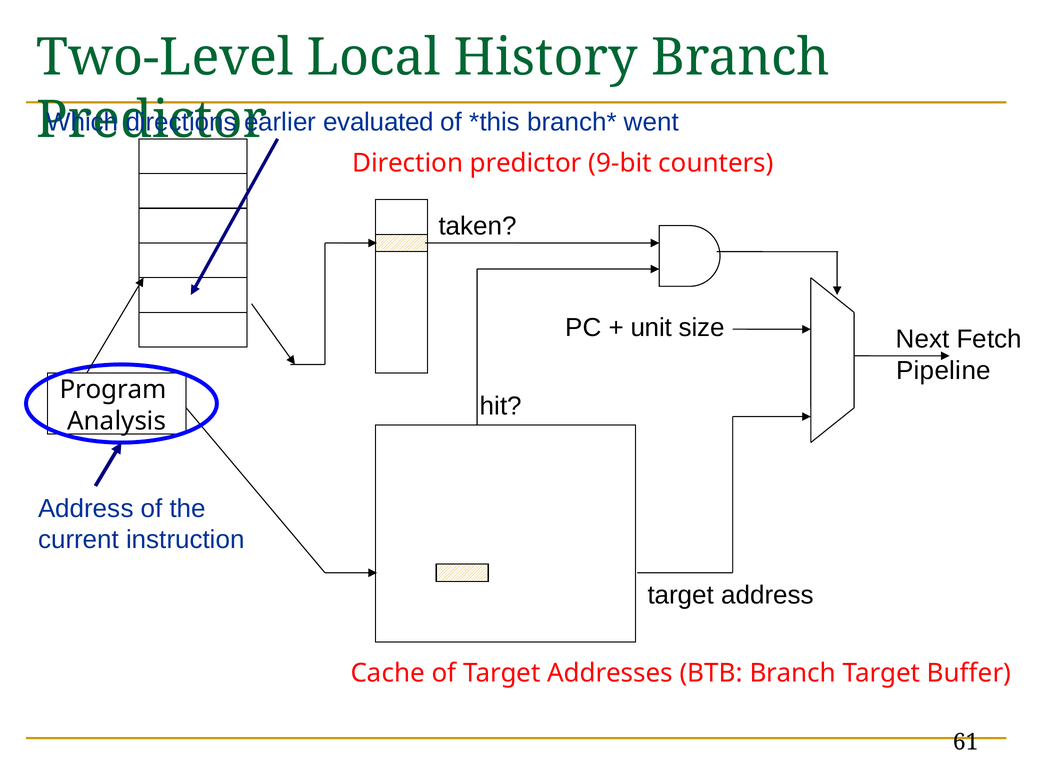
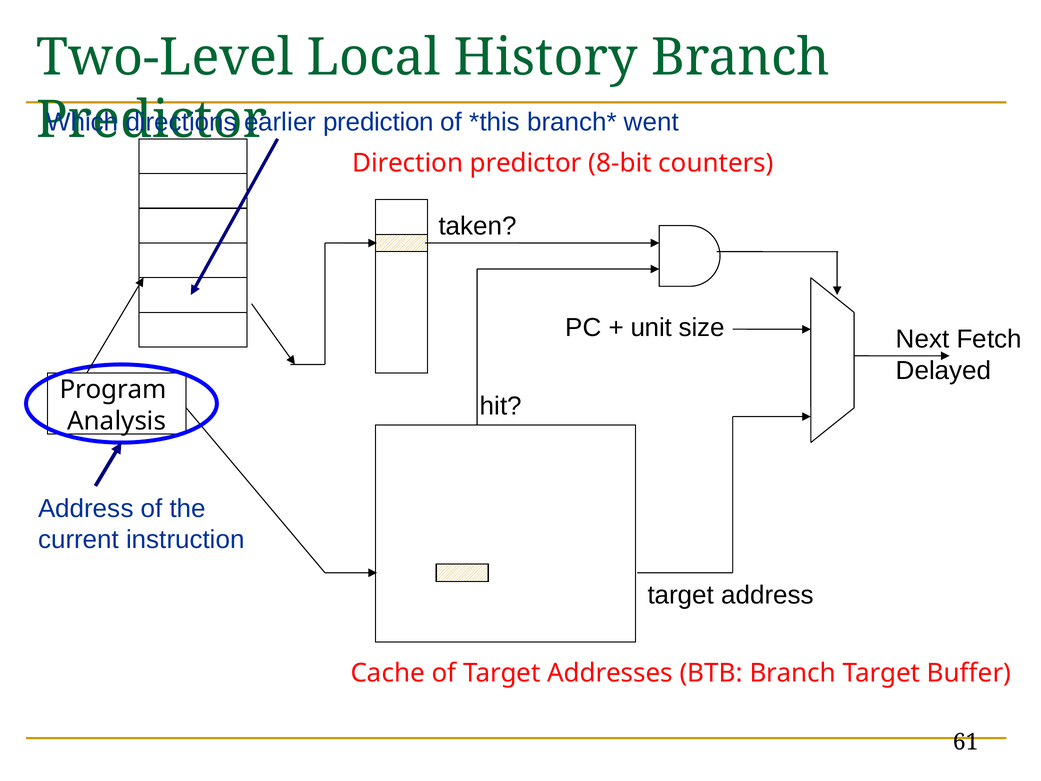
evaluated: evaluated -> prediction (378, 122)
9-bit: 9-bit -> 8-bit (620, 163)
Pipeline: Pipeline -> Delayed (944, 370)
